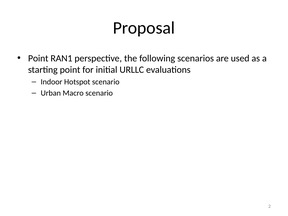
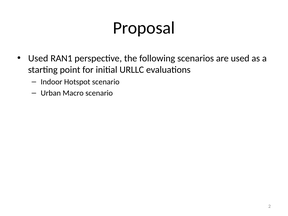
Point: Point -> Used (38, 58)
